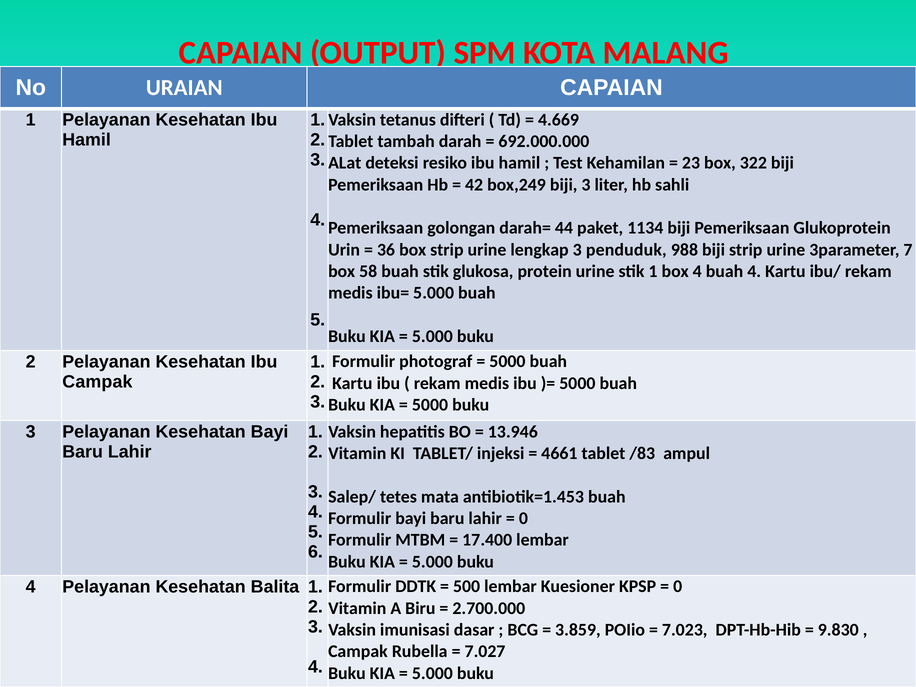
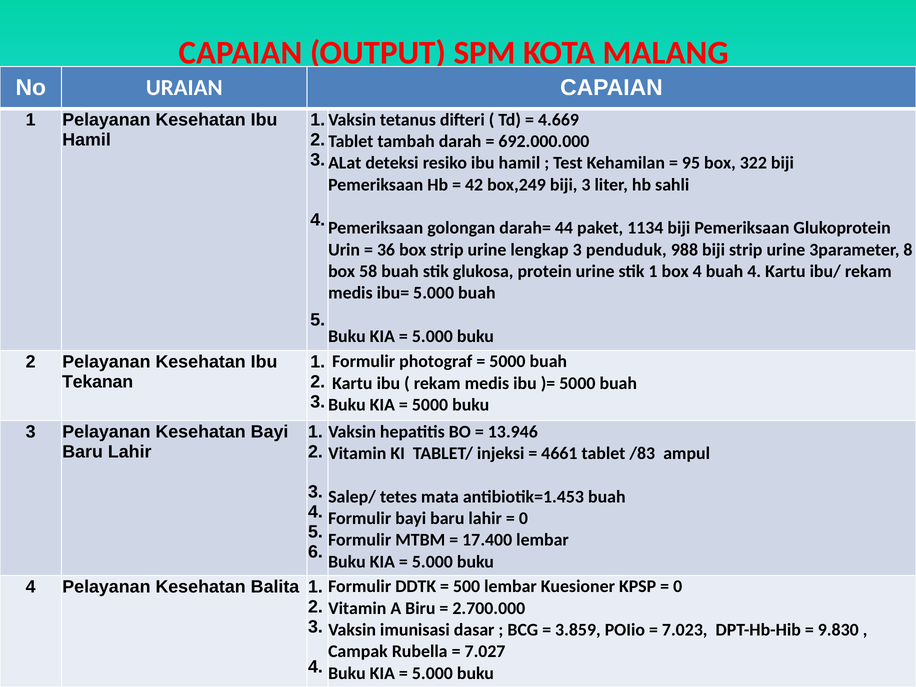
23: 23 -> 95 (691, 163)
7: 7 -> 8 (908, 250)
Campak: Campak -> Tekanan (98, 382)
